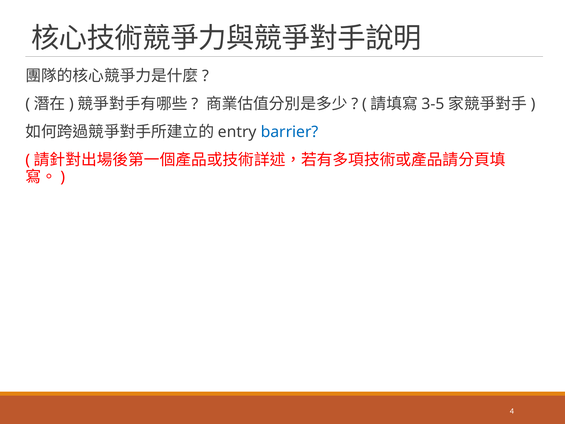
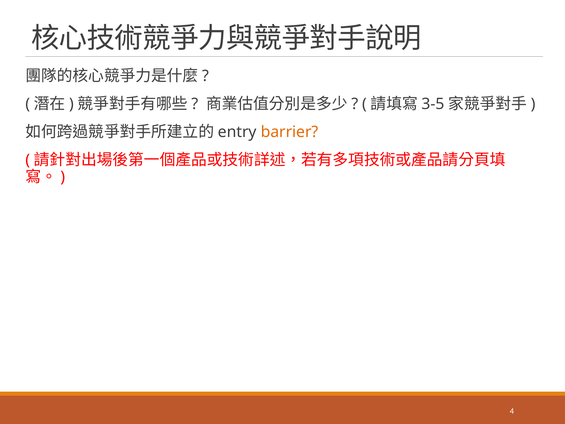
barrier colour: blue -> orange (290, 132)
